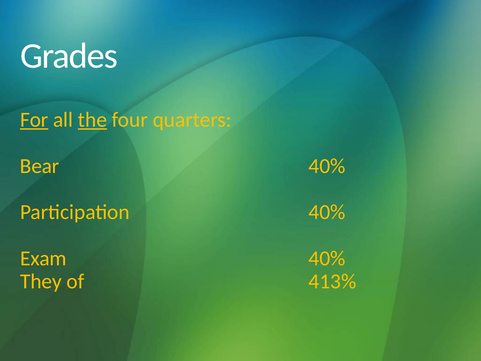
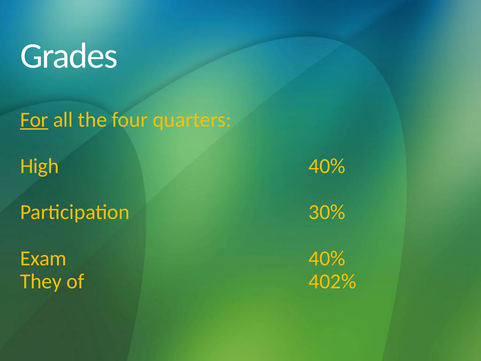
the underline: present -> none (92, 120)
Bear: Bear -> High (40, 166)
Participation 40%: 40% -> 30% (327, 212)
413%: 413% -> 402% (332, 281)
